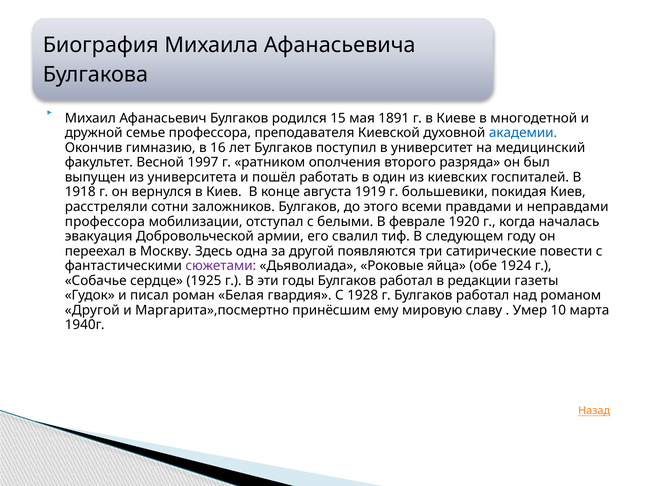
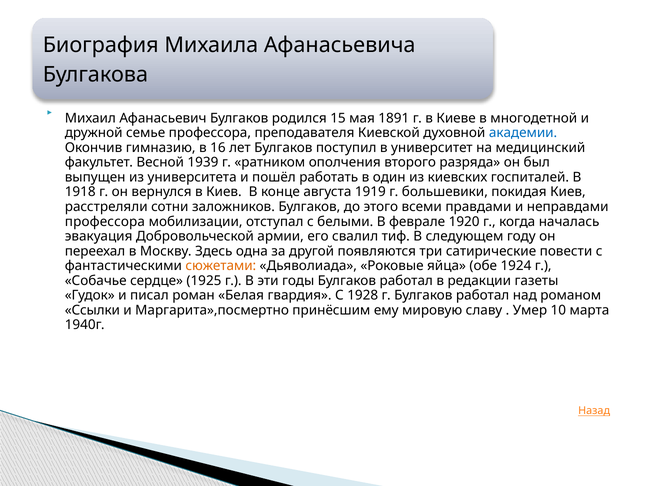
1997: 1997 -> 1939 (203, 163)
сюжетами colour: purple -> orange (221, 266)
Другой: Другой -> Ссылки (92, 311)
